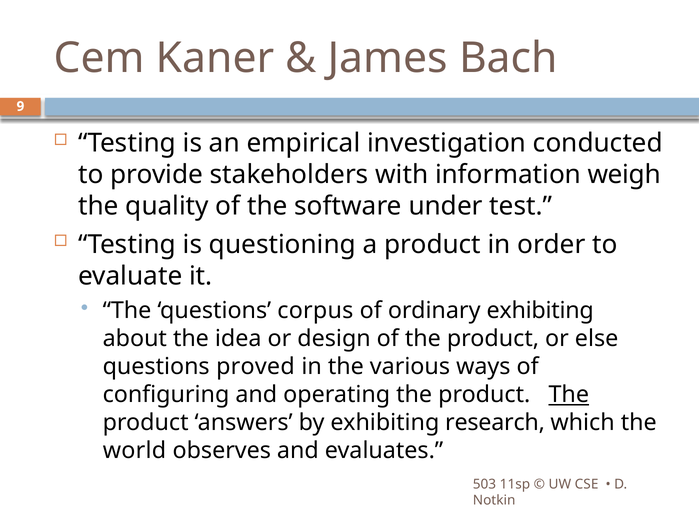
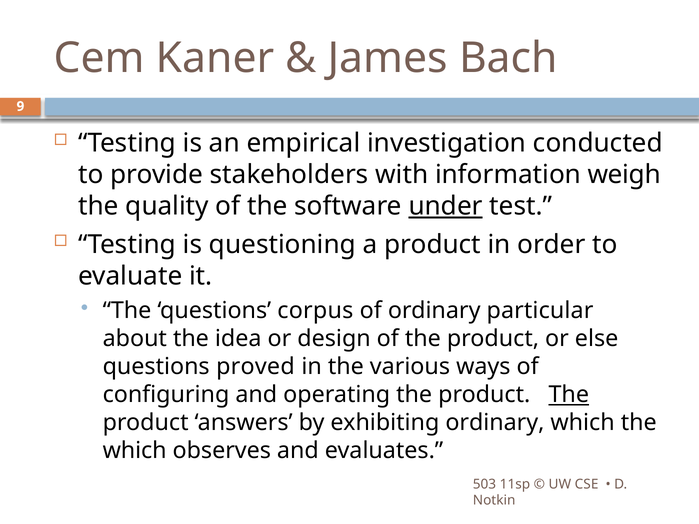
under underline: none -> present (446, 206)
ordinary exhibiting: exhibiting -> particular (540, 311)
exhibiting research: research -> ordinary (495, 423)
world: world -> which (135, 451)
